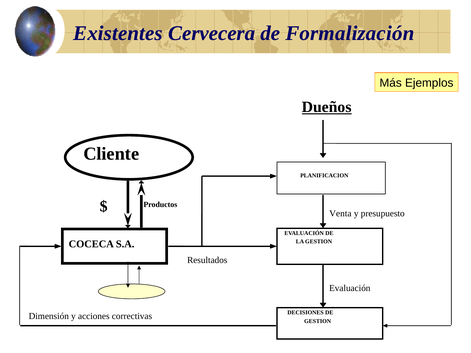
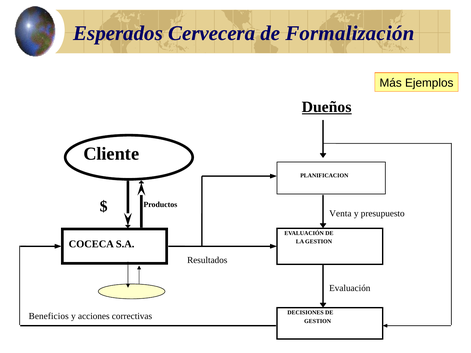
Existentes: Existentes -> Esperados (118, 33)
Dimensión: Dimensión -> Beneficios (49, 316)
